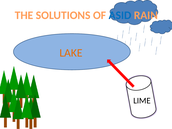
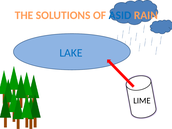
LAKE colour: orange -> blue (71, 53)
